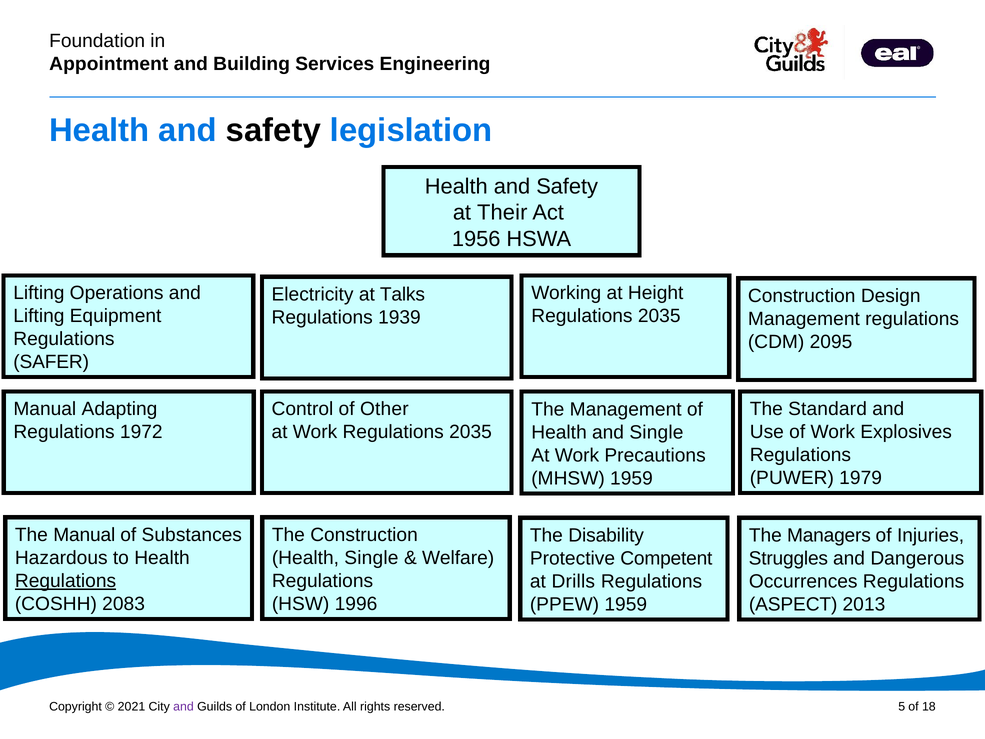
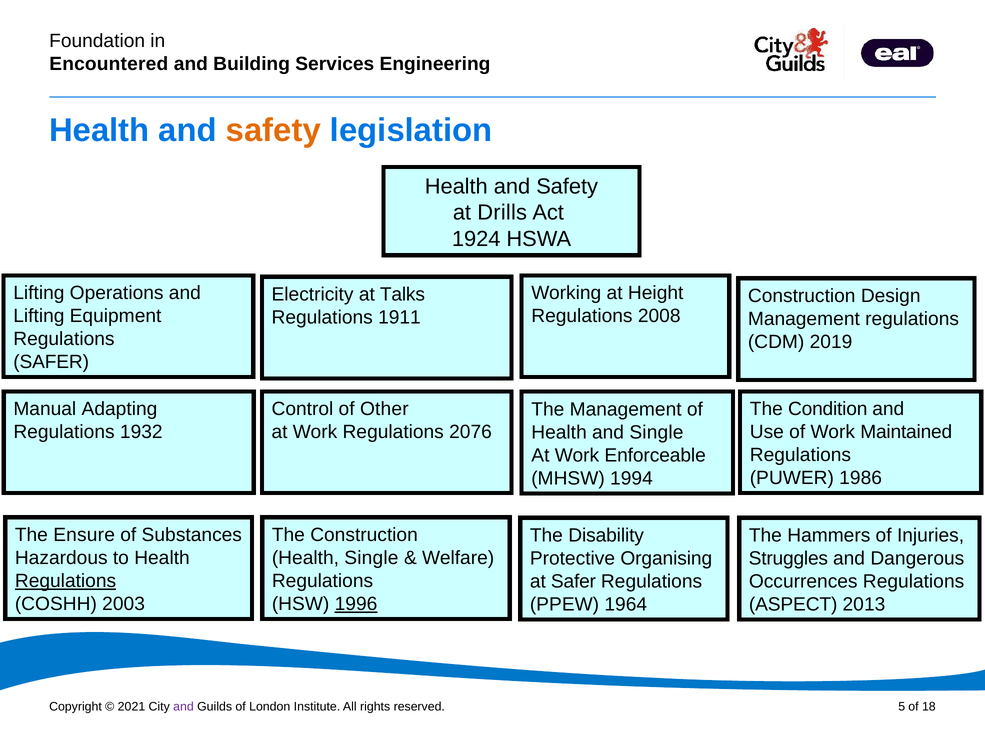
Appointment: Appointment -> Encountered (109, 64)
safety colour: black -> orange (273, 131)
Their: Their -> Drills (502, 213)
1956: 1956 -> 1924 (476, 239)
2035: 2035 -> 2008 (659, 316)
1939: 1939 -> 1911 (399, 317)
2095: 2095 -> 2019 (831, 342)
Standard: Standard -> Condition (828, 409)
1972: 1972 -> 1932 (141, 432)
Work Regulations 2035: 2035 -> 2076 (470, 432)
Explosives: Explosives -> Maintained (906, 432)
Precautions: Precautions -> Enforceable (655, 455)
1979: 1979 -> 1986 (861, 478)
MHSW 1959: 1959 -> 1994 (631, 478)
The Manual: Manual -> Ensure (84, 535)
Managers: Managers -> Hammers (829, 535)
Competent: Competent -> Organising (666, 558)
at Drills: Drills -> Safer (573, 581)
2083: 2083 -> 2003 (124, 604)
1996 underline: none -> present (356, 604)
PPEW 1959: 1959 -> 1964 (626, 604)
